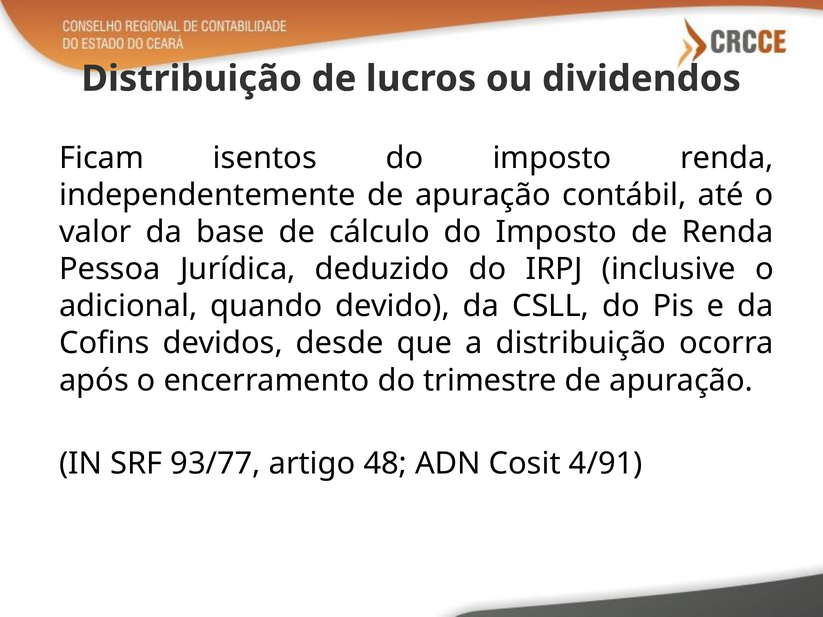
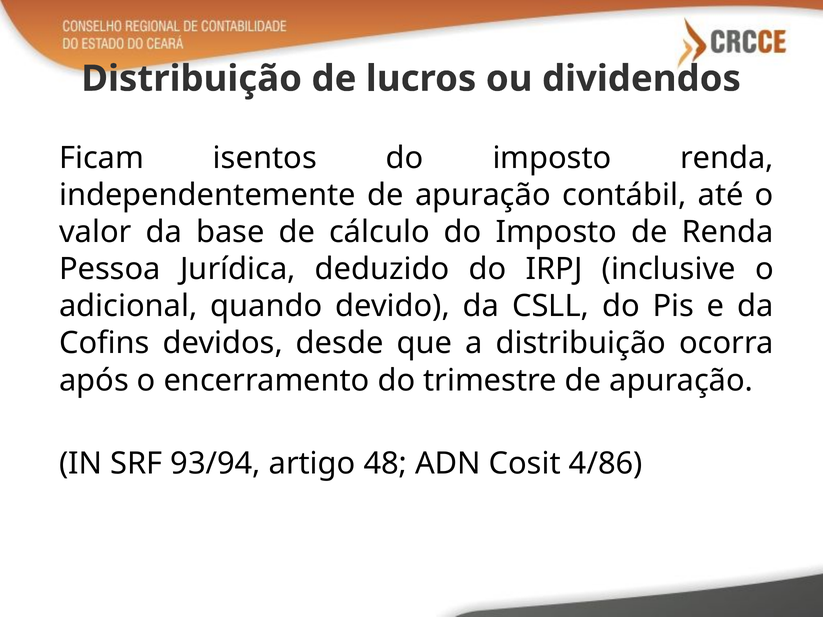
93/77: 93/77 -> 93/94 (216, 464)
4/91: 4/91 -> 4/86 (606, 464)
